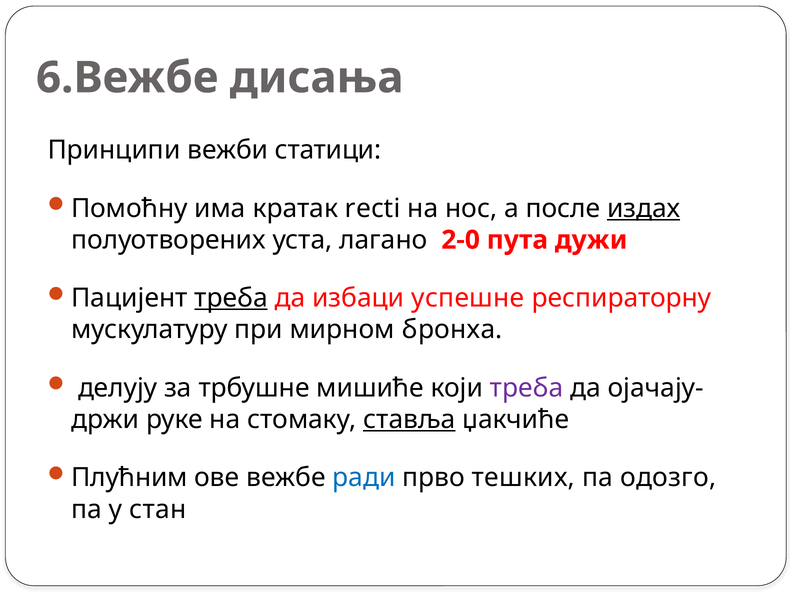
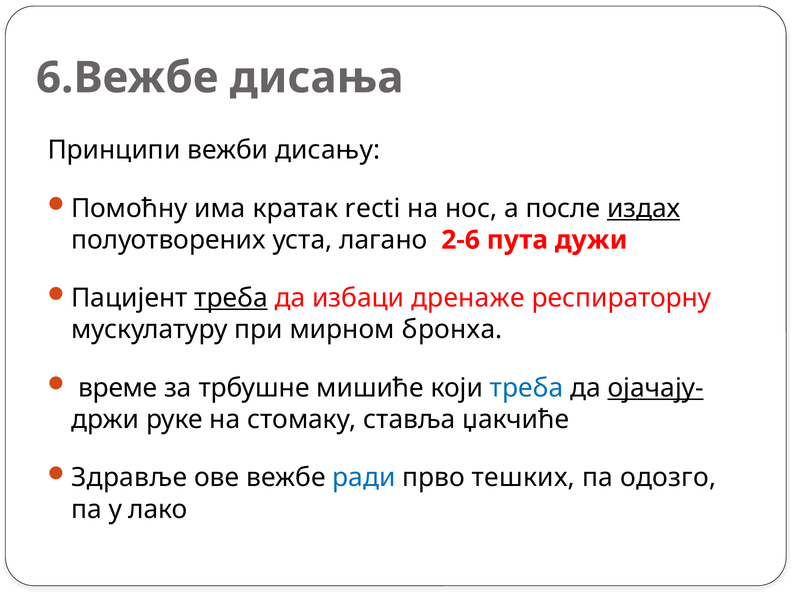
статици: статици -> дисању (328, 150)
2-0: 2-0 -> 2-6 (461, 240)
успешне: успешне -> дренаже (468, 298)
делују: делују -> време (118, 388)
треба colour: purple -> blue (527, 388)
ојачају- underline: none -> present (656, 388)
ставља underline: present -> none (409, 420)
Плућним: Плућним -> Здравље (129, 478)
стан: стан -> лако (158, 509)
